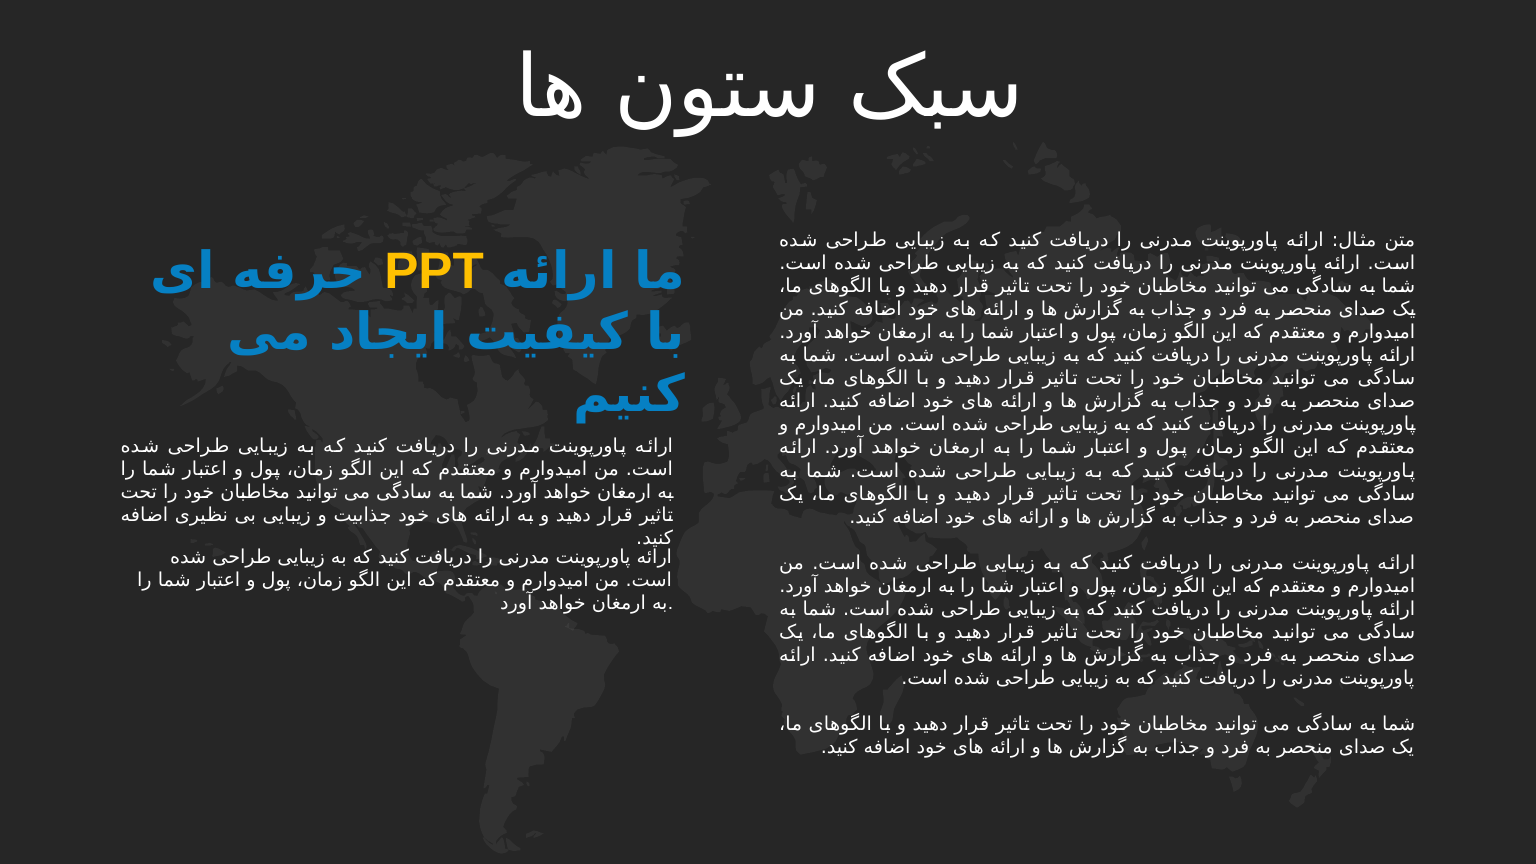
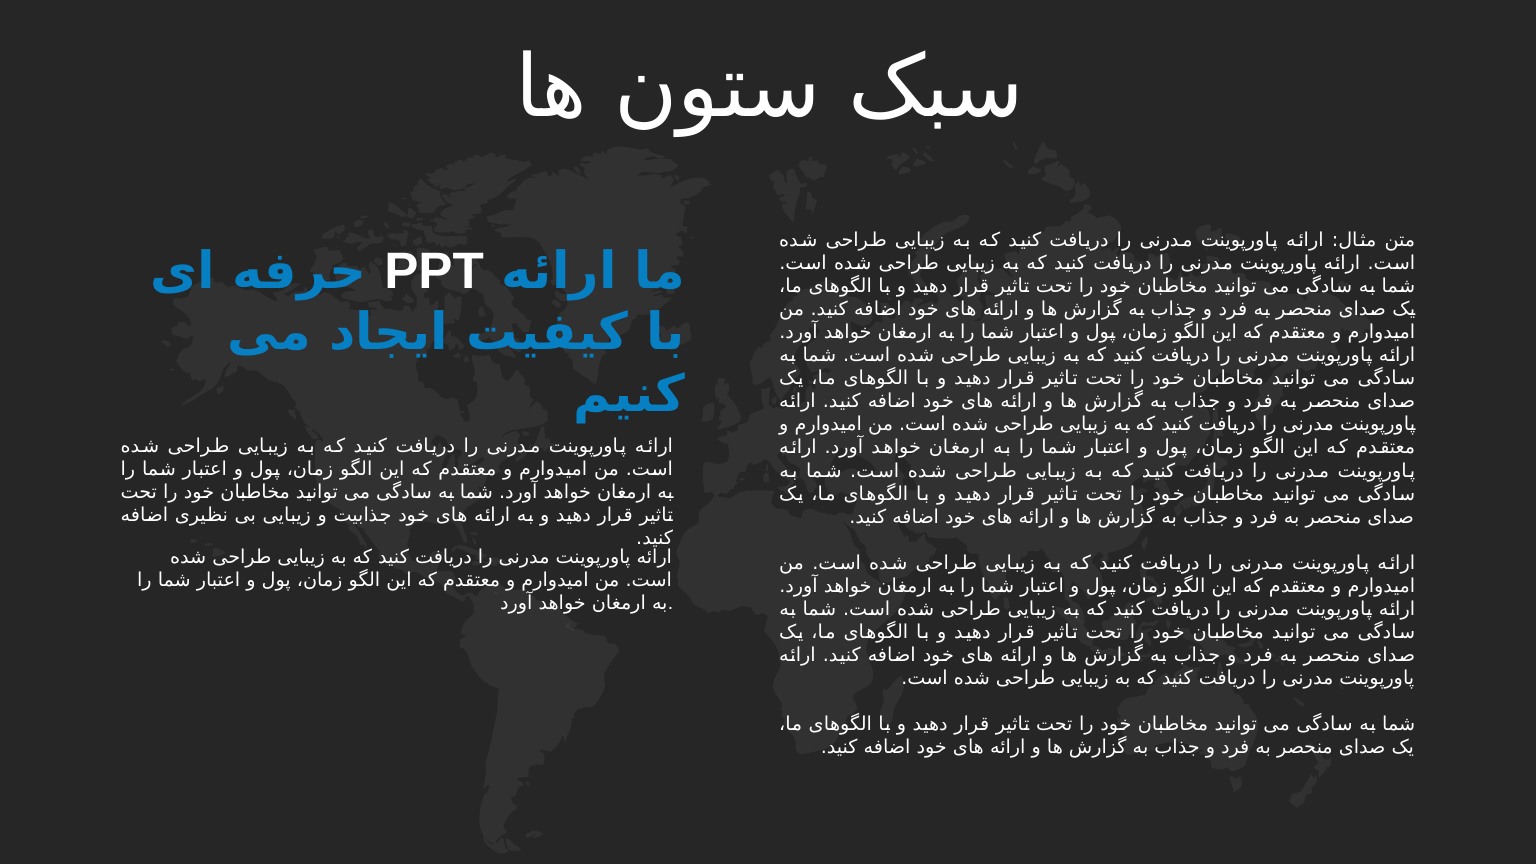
PPT colour: yellow -> white (434, 271)
